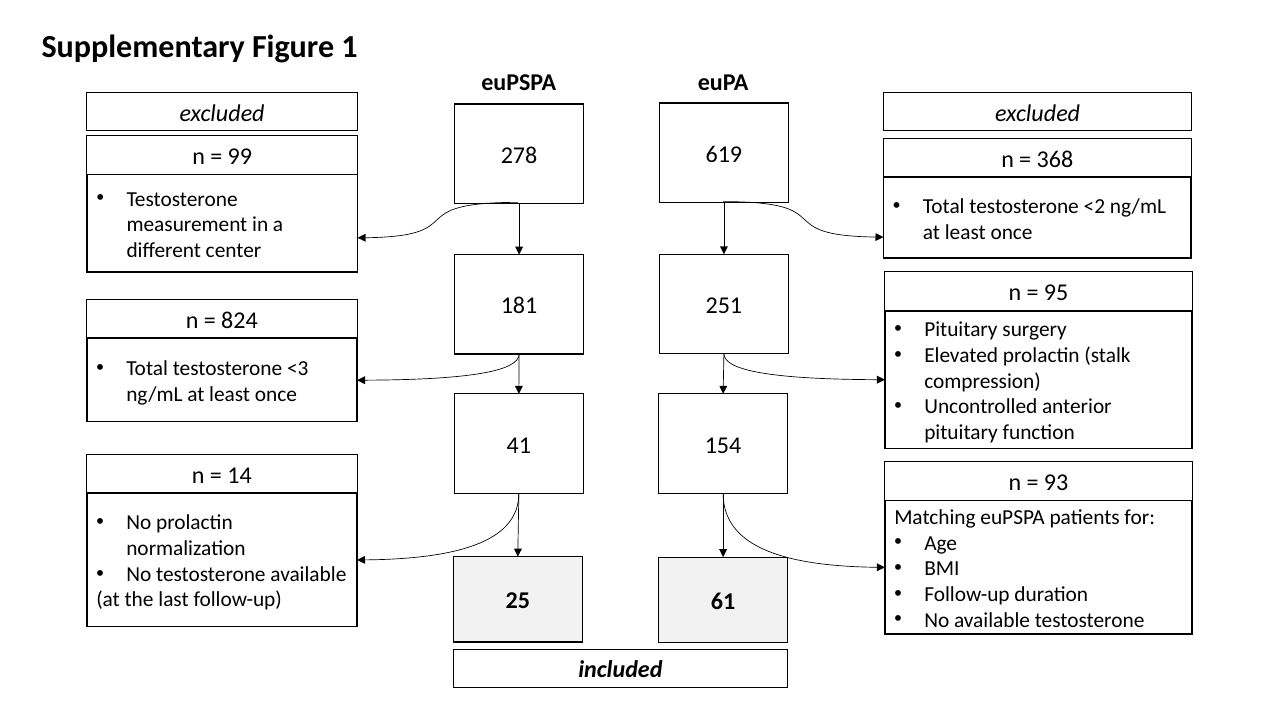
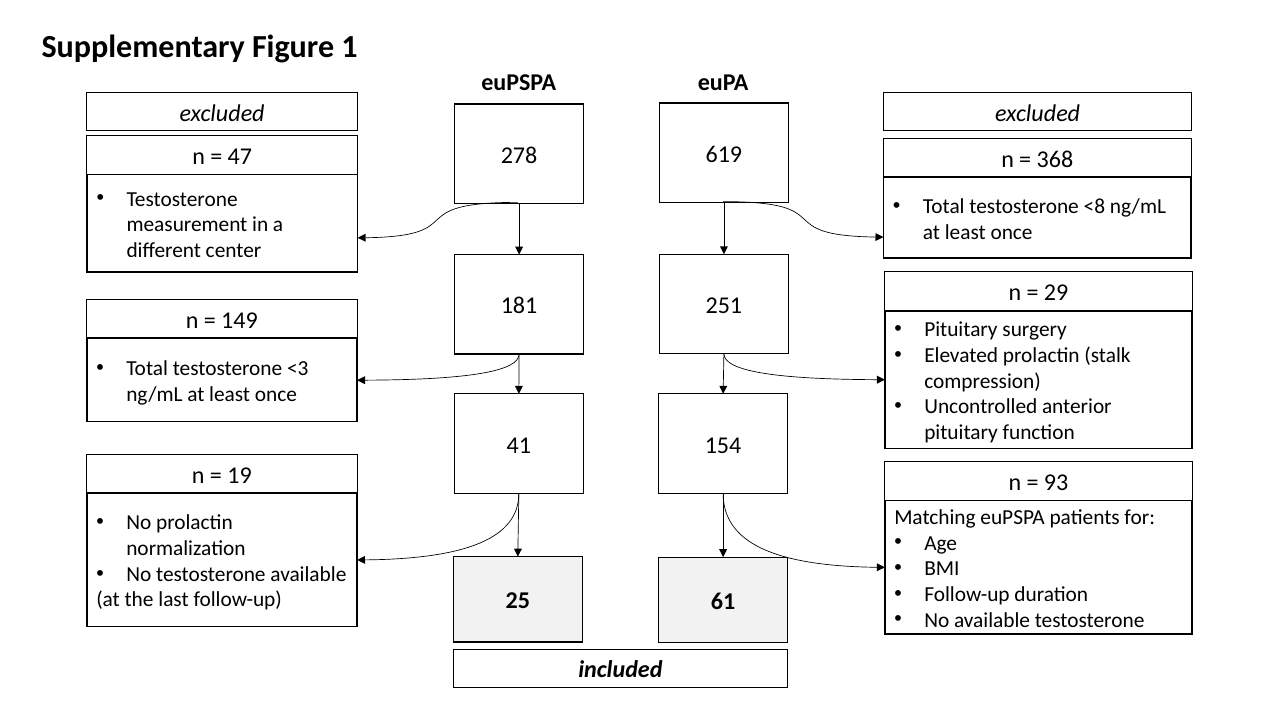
99: 99 -> 47 (240, 157)
<2: <2 -> <8 (1094, 206)
95: 95 -> 29 (1056, 293)
824: 824 -> 149 (239, 320)
14: 14 -> 19 (240, 475)
